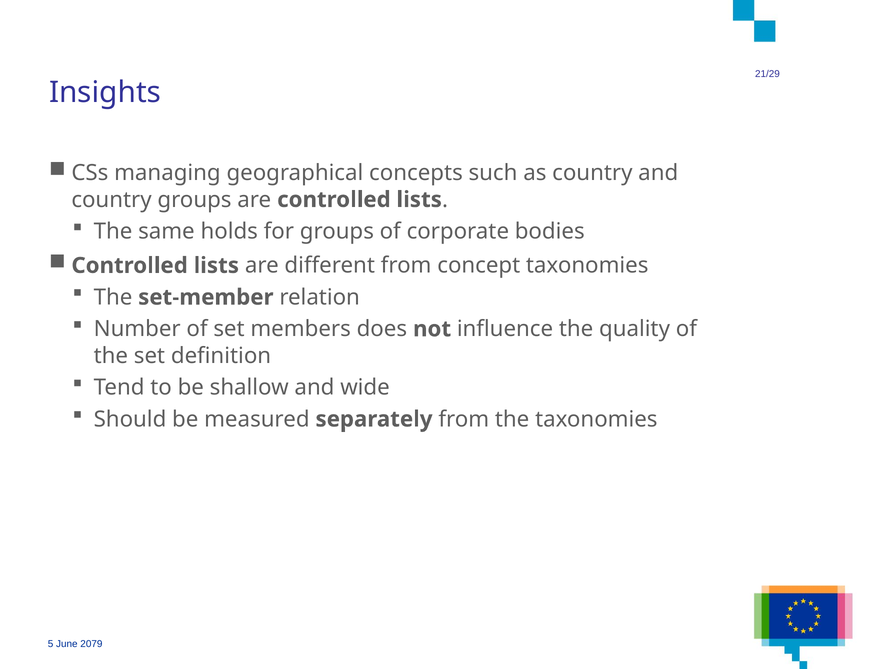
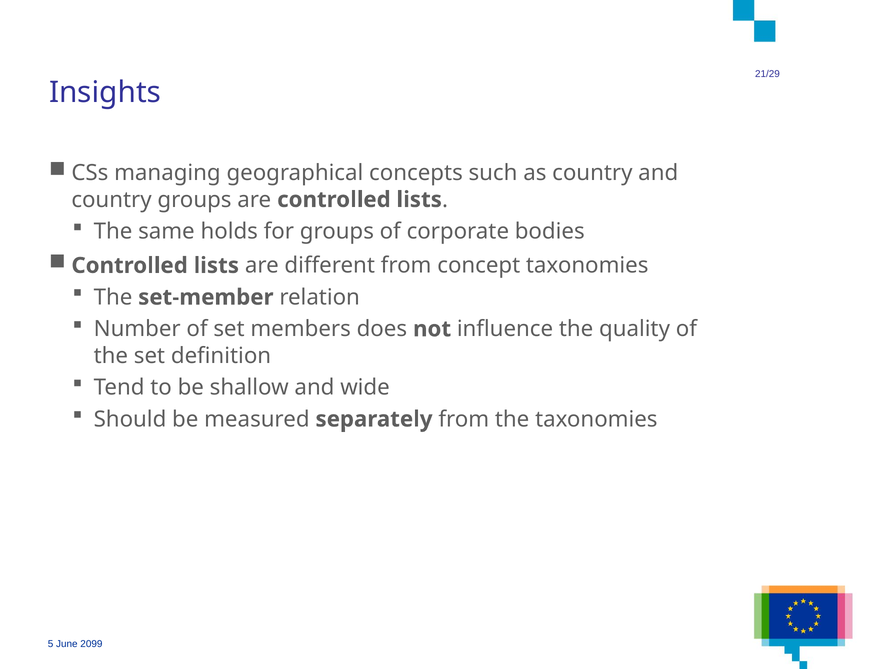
2079: 2079 -> 2099 (91, 644)
